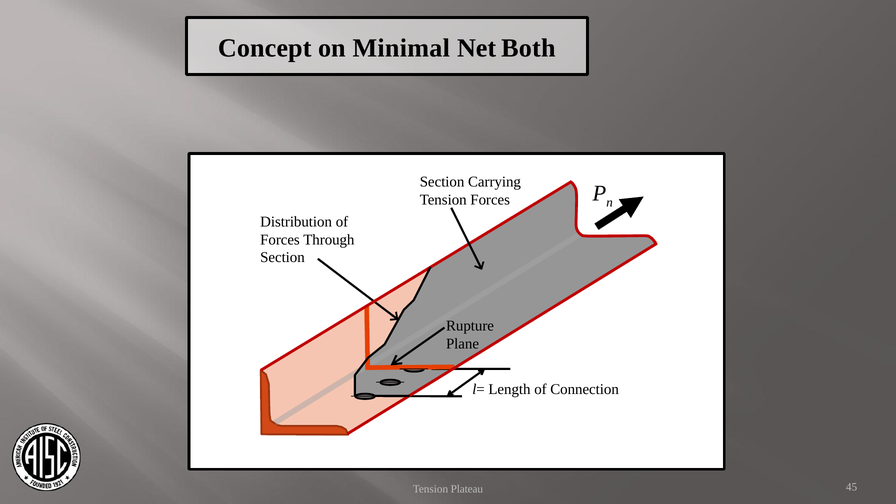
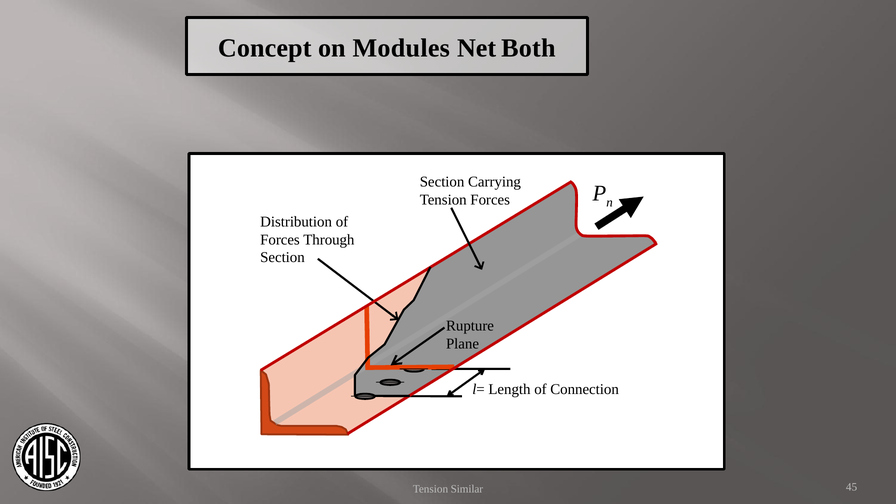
Minimal: Minimal -> Modules (401, 48)
Plateau: Plateau -> Similar (467, 489)
